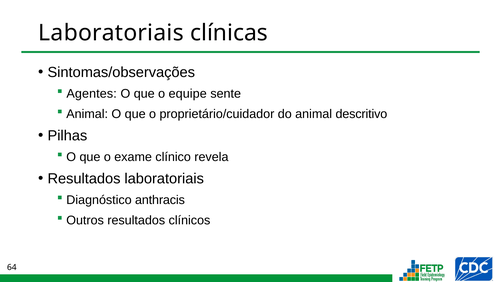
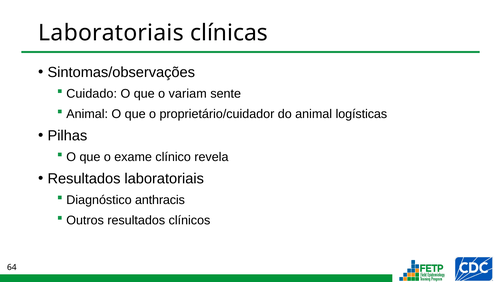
Agentes: Agentes -> Cuidado (92, 94)
equipe: equipe -> variam (188, 94)
descritivo: descritivo -> logísticas (361, 114)
